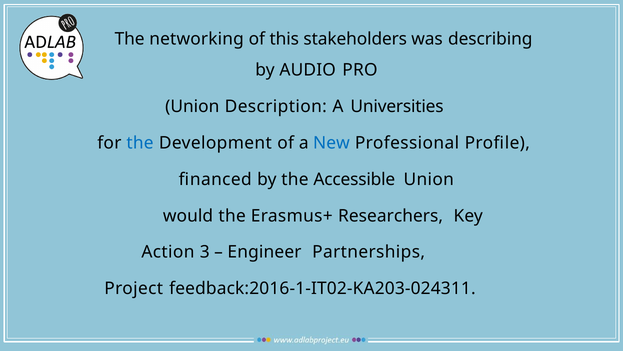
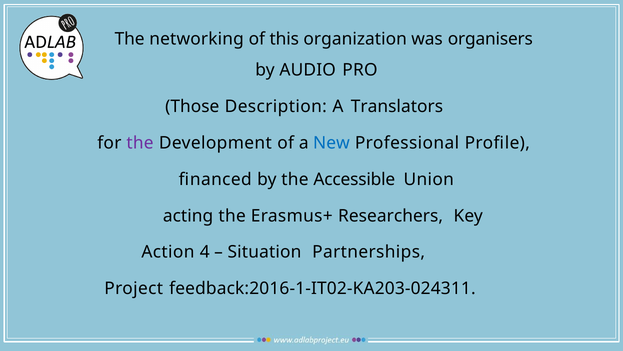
stakeholders: stakeholders -> organization (355, 39)
describing: describing -> organisers (490, 39)
Union: Union -> Those (192, 106)
Universities: Universities -> Translators (397, 106)
the colour: blue -> purple (140, 143)
would: would -> acting (188, 215)
3: 3 -> 4 (205, 252)
Engineer: Engineer -> Situation (264, 252)
